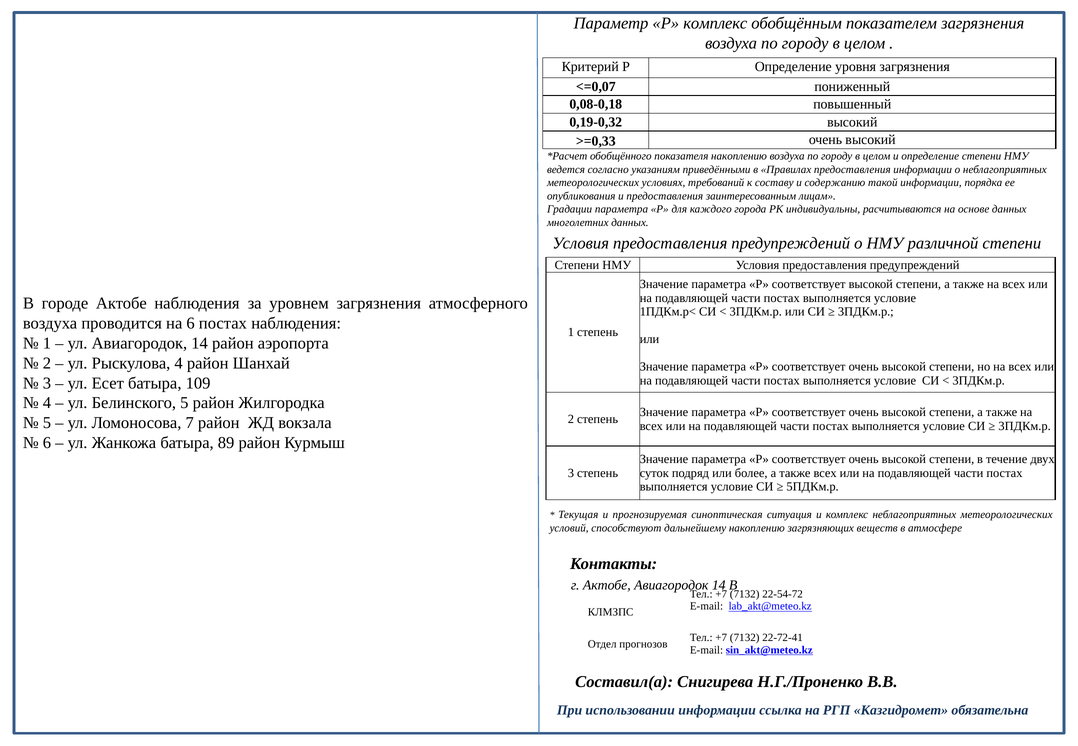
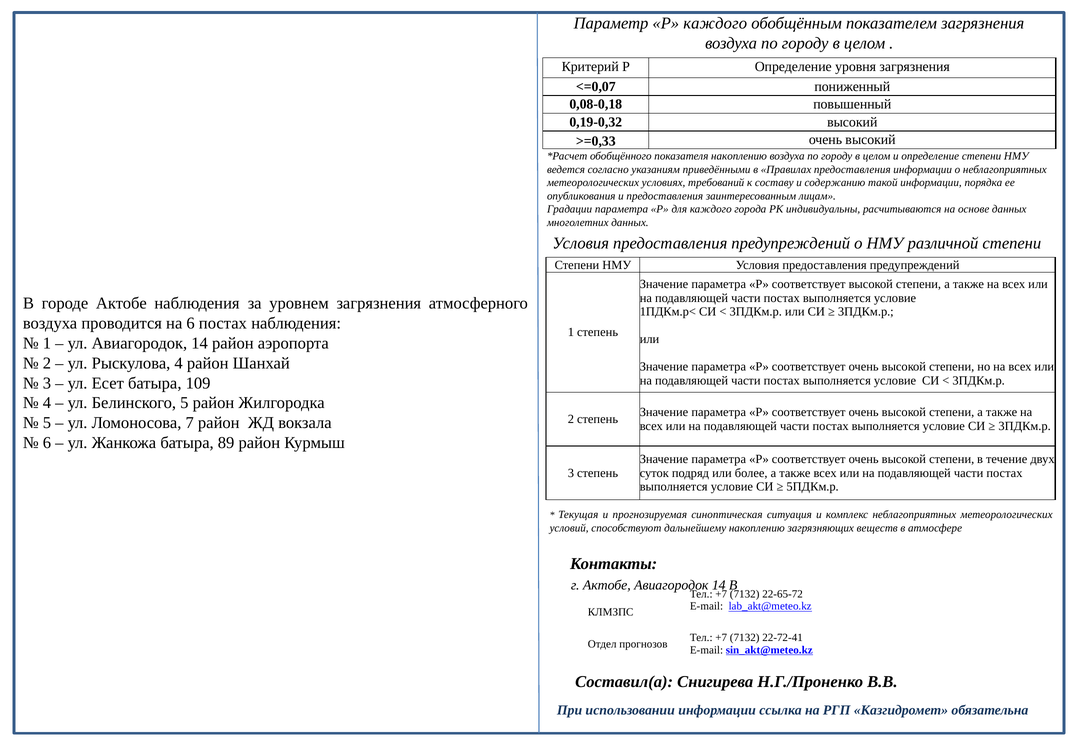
Р комплекс: комплекс -> каждого (715, 23)
22-54-72: 22-54-72 -> 22-65-72 (783, 594)
